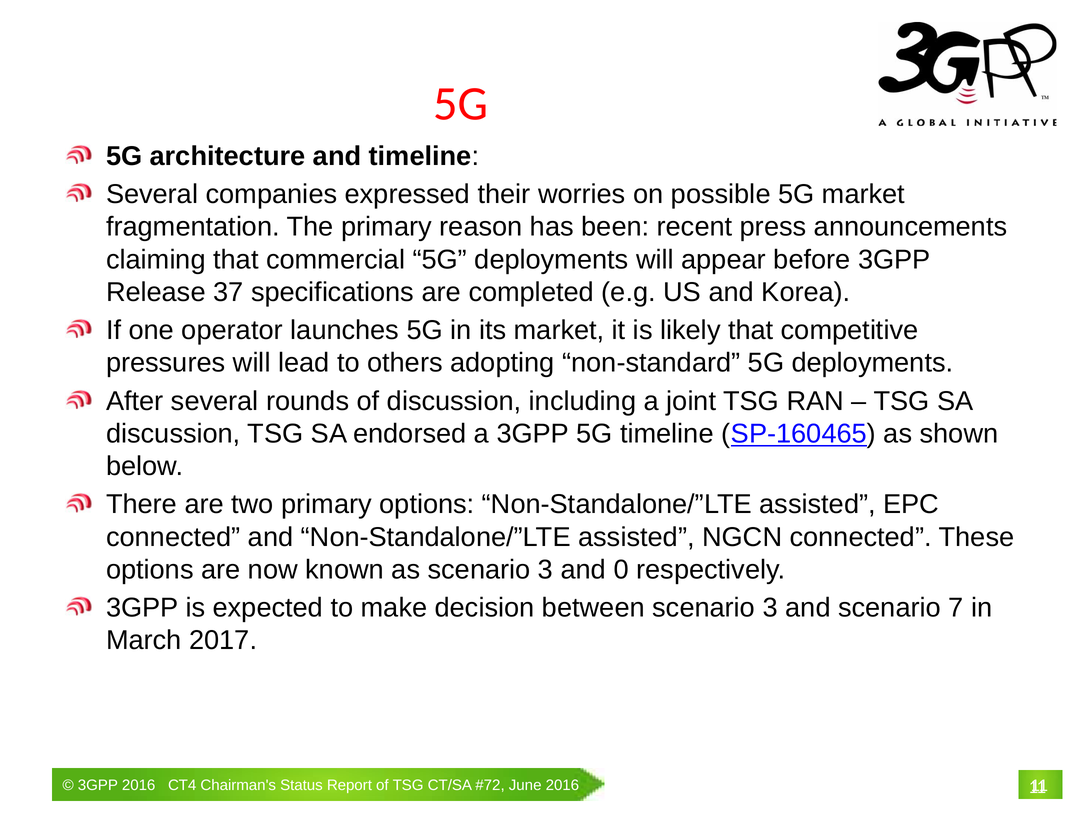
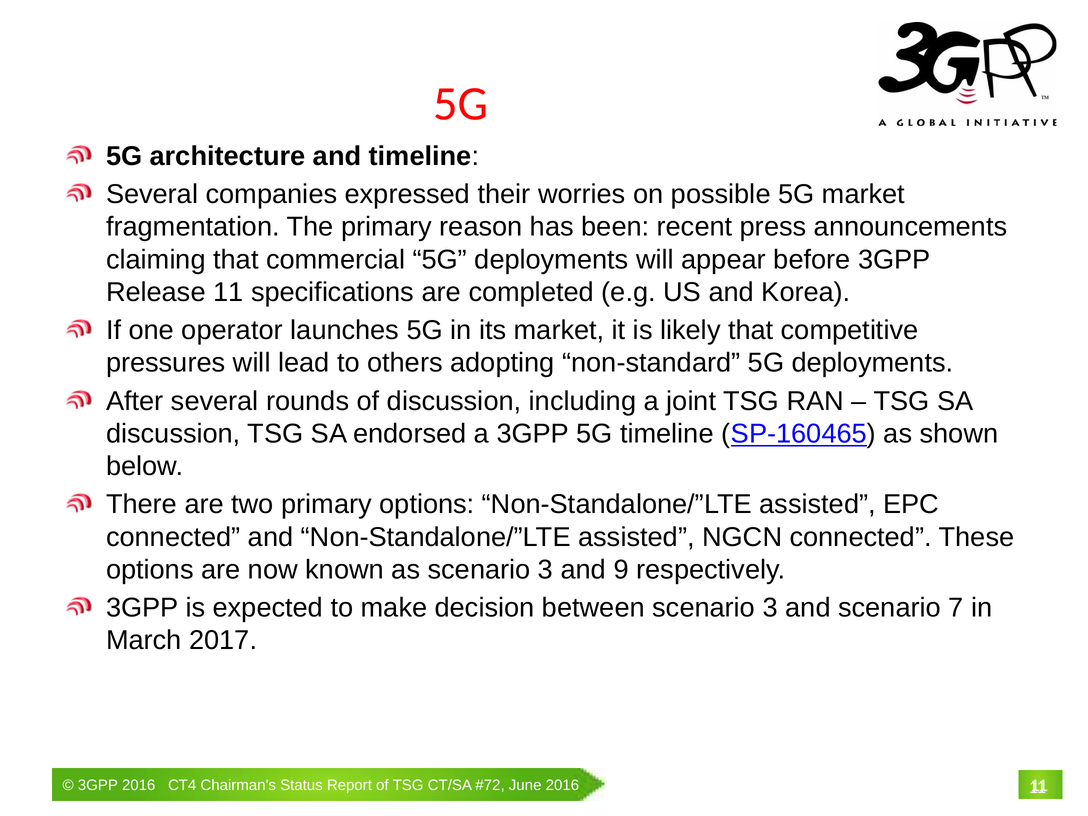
Release 37: 37 -> 11 (228, 292)
0: 0 -> 9 (621, 570)
